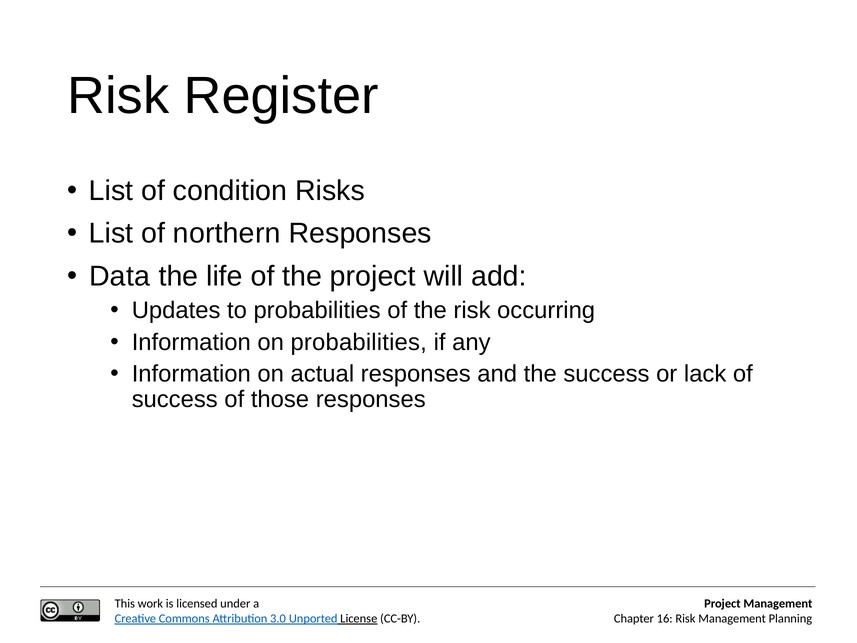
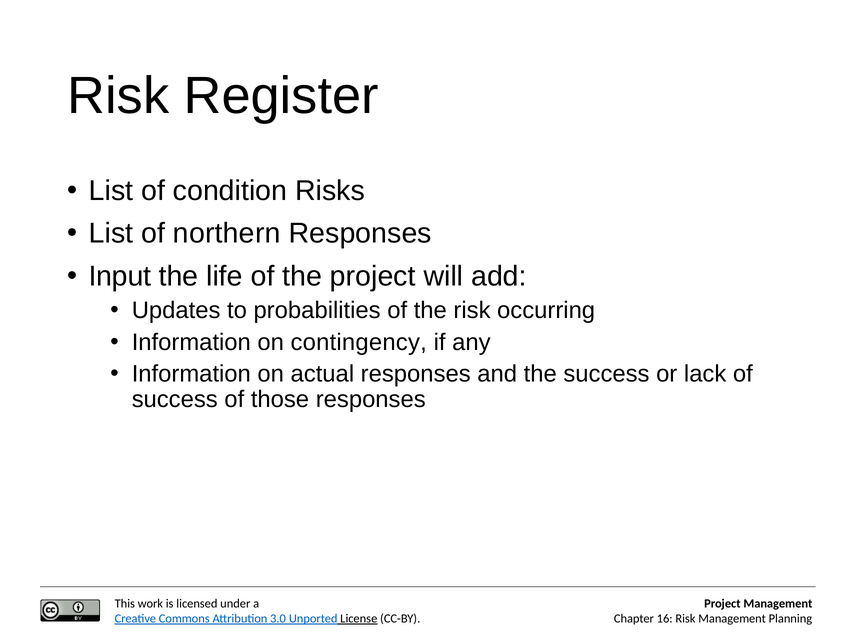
Data: Data -> Input (120, 276)
on probabilities: probabilities -> contingency (359, 342)
